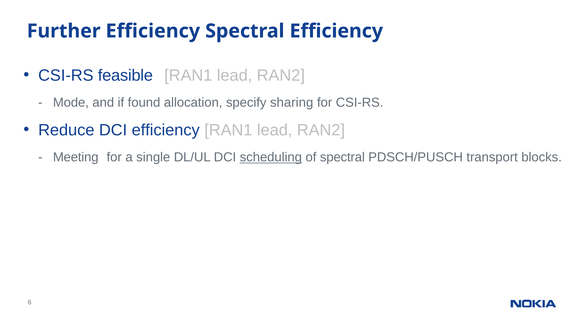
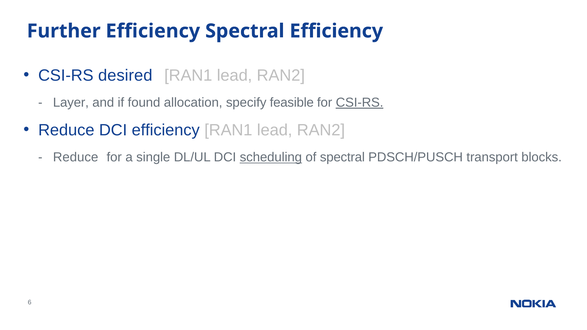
feasible: feasible -> desired (125, 76)
Mode: Mode -> Layer (71, 103)
sharing: sharing -> feasible (292, 103)
CSI-RS underline: none -> present (360, 103)
Meeting: Meeting -> Reduce (76, 157)
